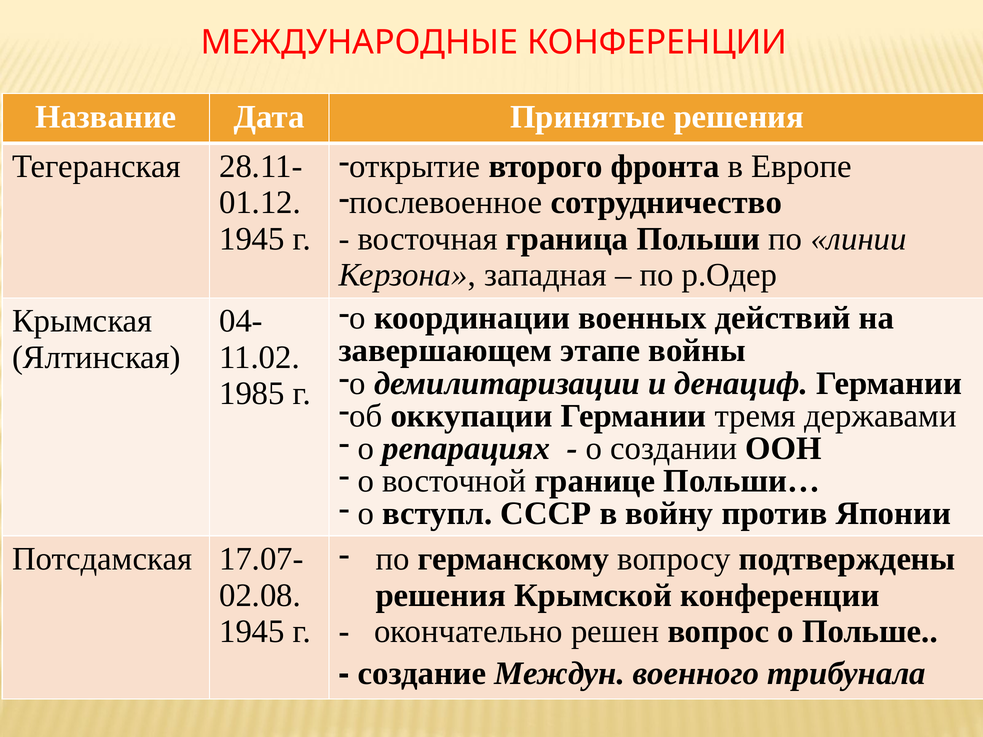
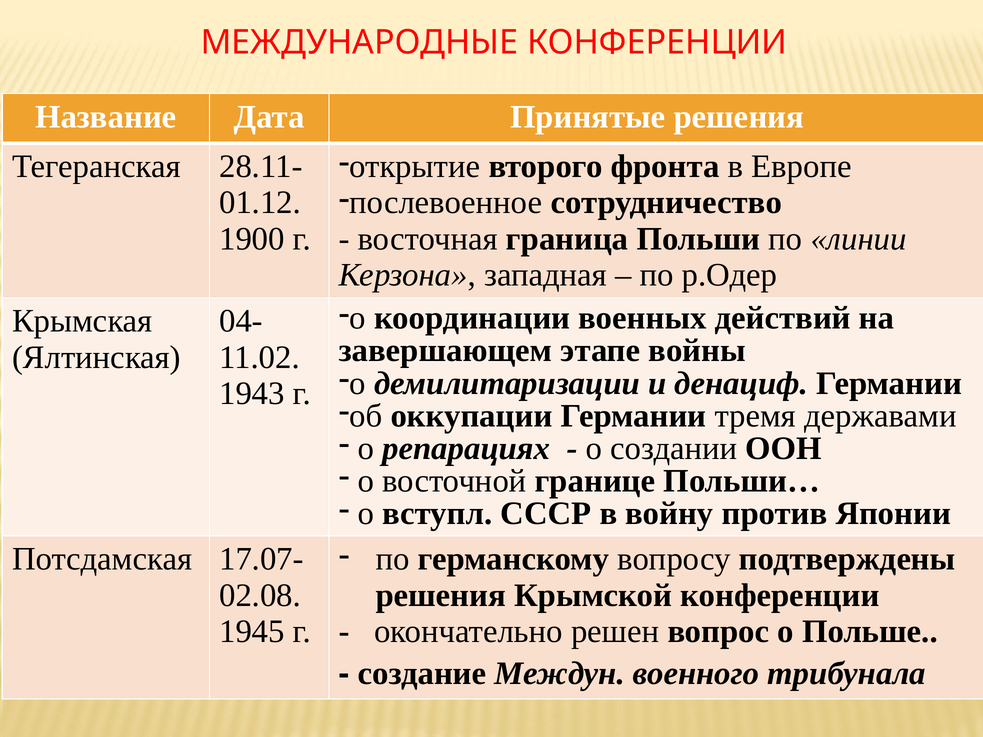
1945: 1945 -> 1900 (252, 239)
1985: 1985 -> 1943 (252, 394)
